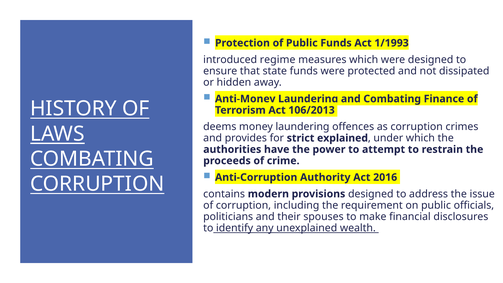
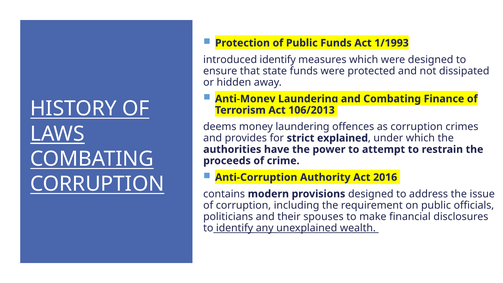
introduced regime: regime -> identify (278, 60)
